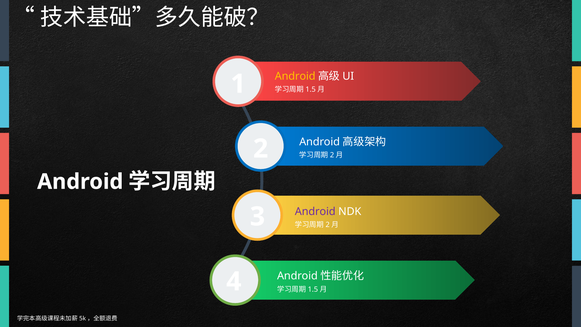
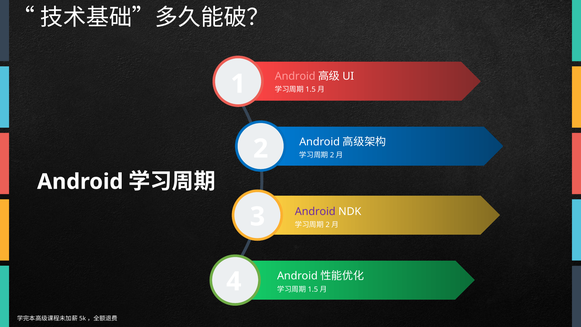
Android colour: yellow -> pink (295, 76)
